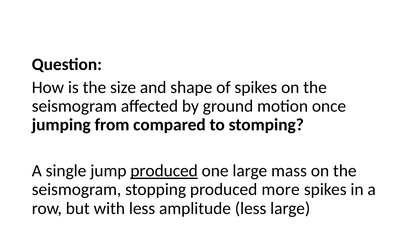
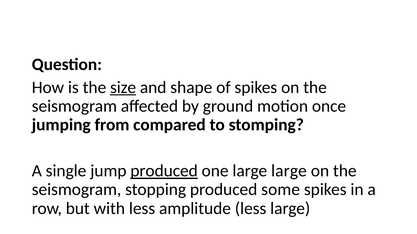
size underline: none -> present (123, 88)
large mass: mass -> large (289, 171)
more: more -> some (281, 190)
